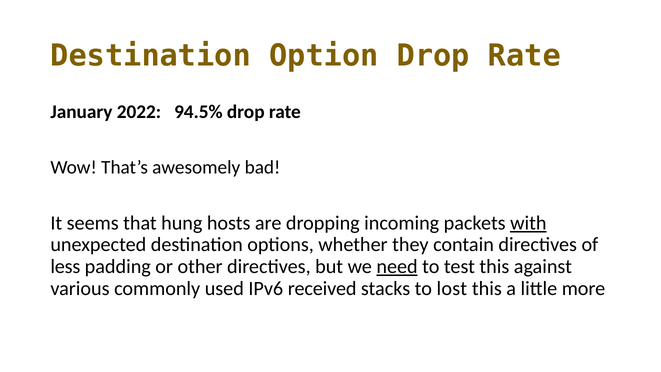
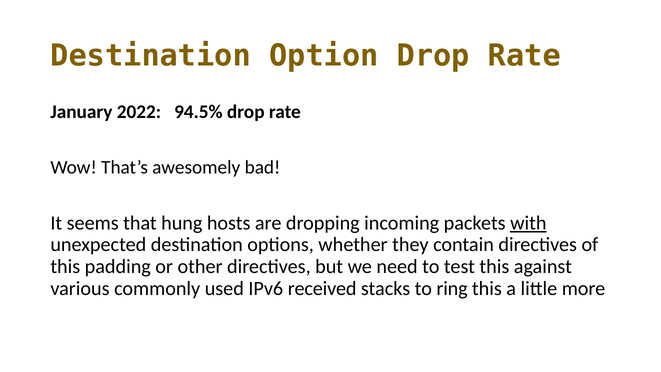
less: less -> this (65, 266)
need underline: present -> none (397, 266)
lost: lost -> ring (452, 288)
